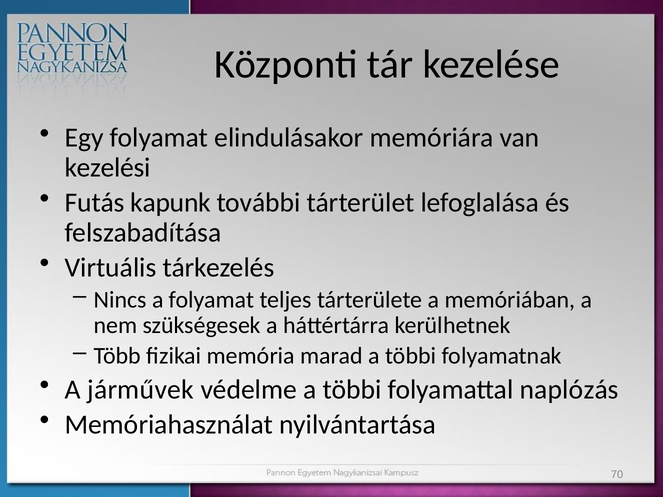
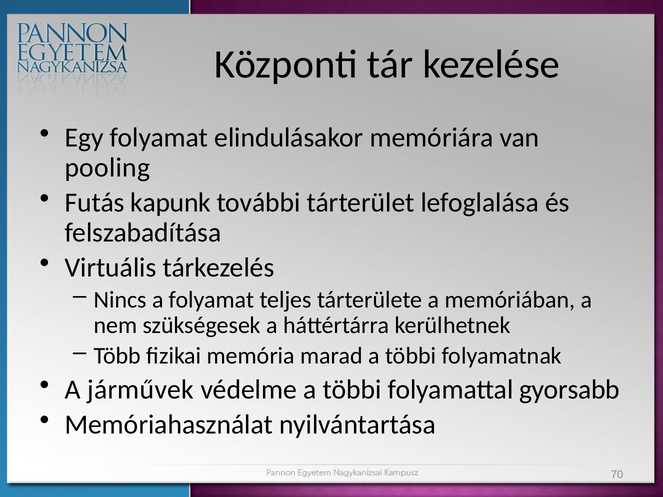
kezelési: kezelési -> pooling (107, 168)
naplózás: naplózás -> gyorsabb (569, 390)
